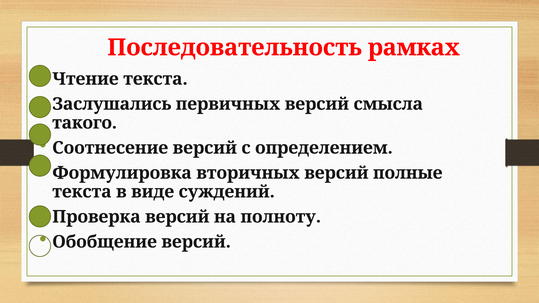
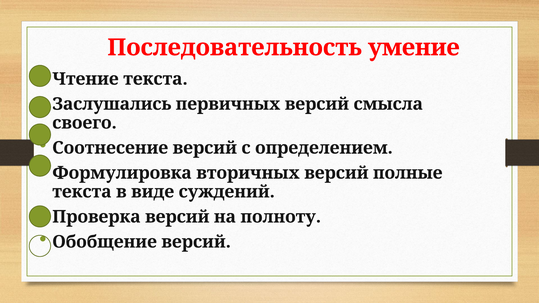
рамках: рамках -> умение (414, 48)
такого: такого -> своего (84, 123)
